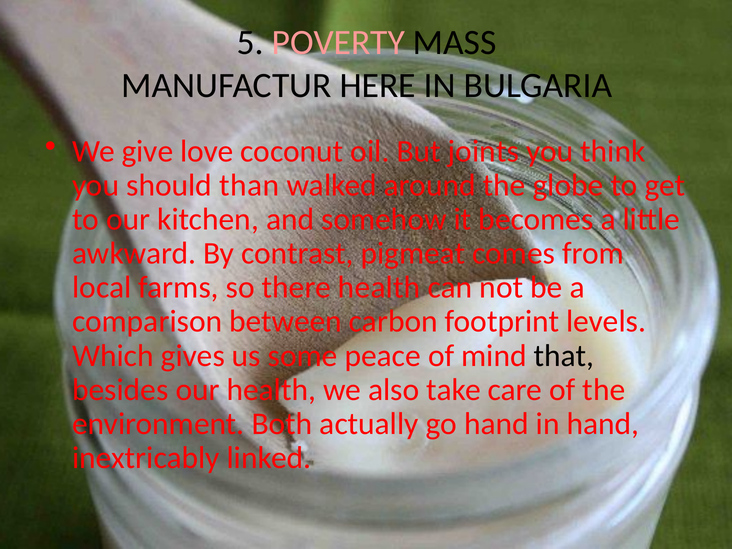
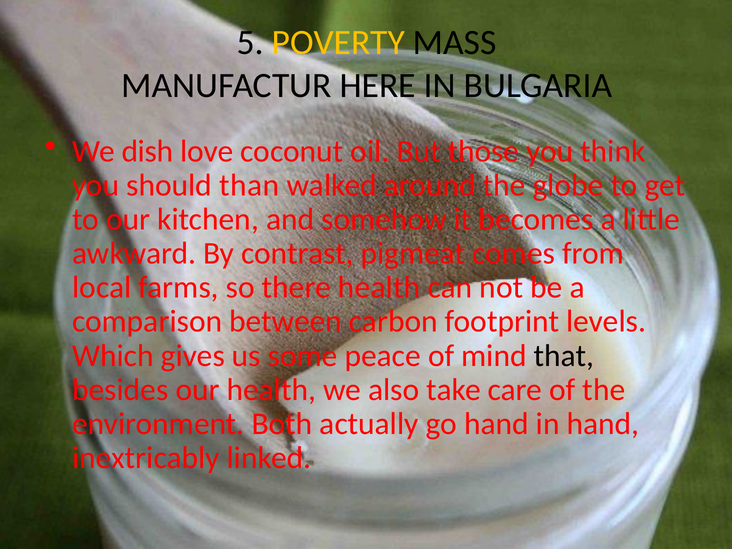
POVERTY colour: pink -> yellow (338, 43)
give: give -> dish (148, 151)
joints: joints -> those (484, 151)
